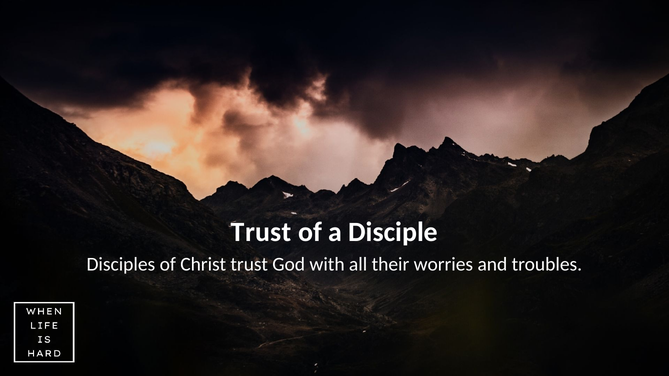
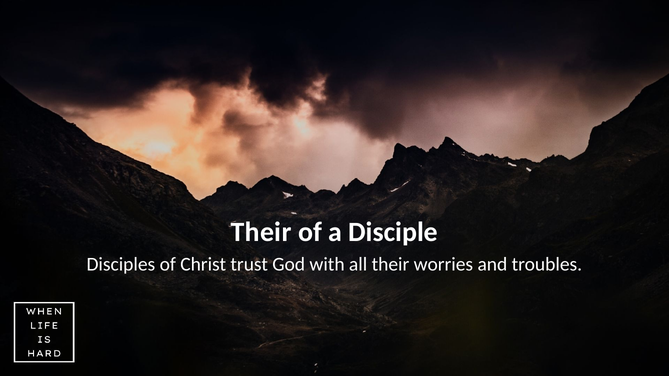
Trust: Trust -> Their (261, 232)
